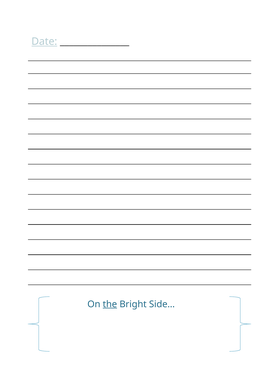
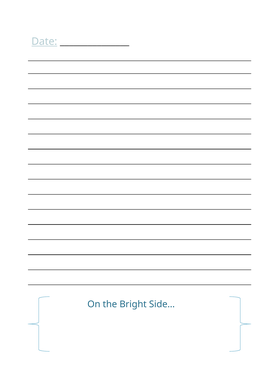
the underline: present -> none (110, 304)
